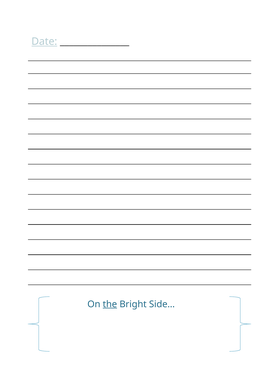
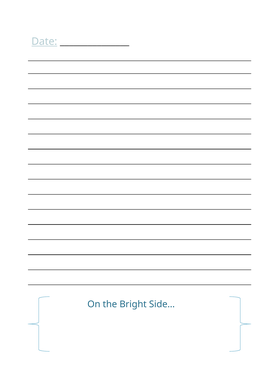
the underline: present -> none (110, 304)
